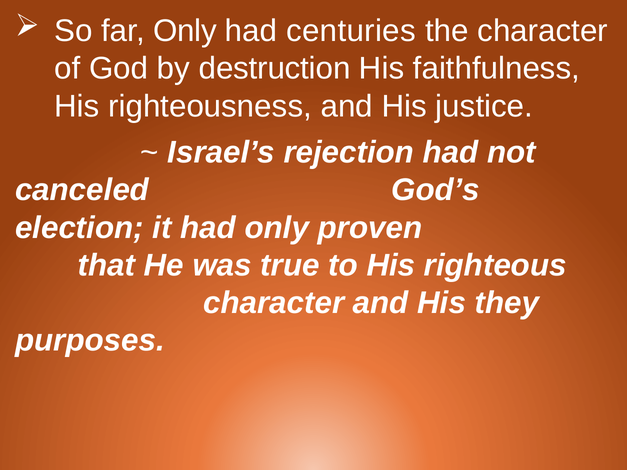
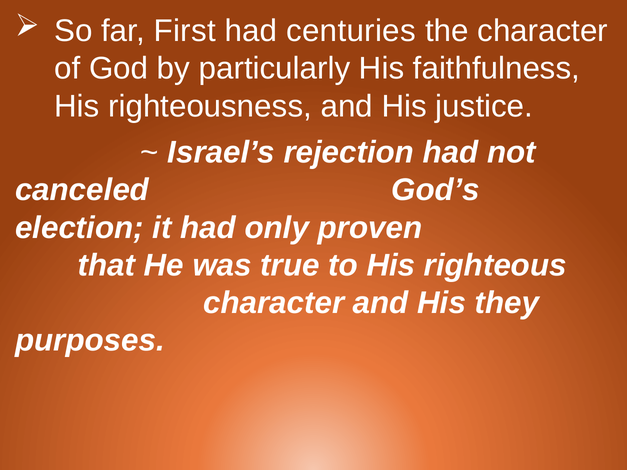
far Only: Only -> First (185, 31)
destruction: destruction -> particularly (275, 69)
